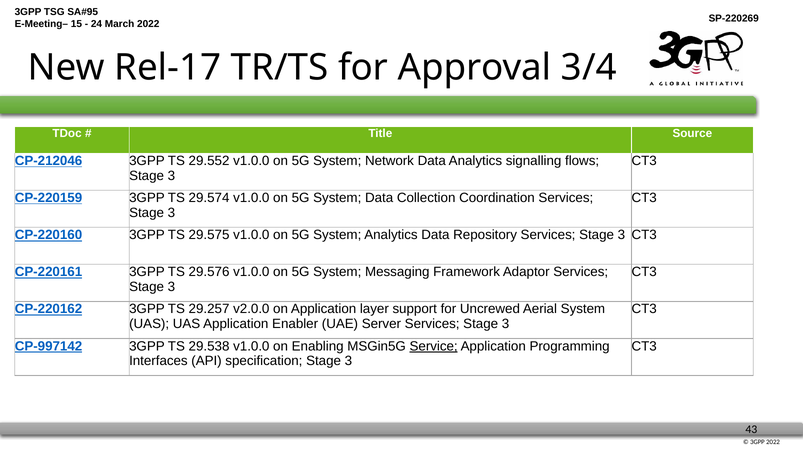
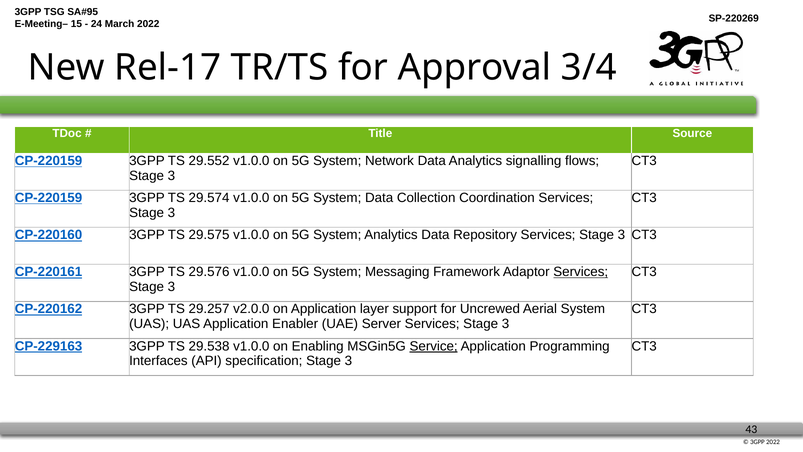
CP-212046: CP-212046 -> CP-220159 (49, 161)
Services underline: none -> present (581, 272)
CP-997142: CP-997142 -> CP-229163 (49, 346)
